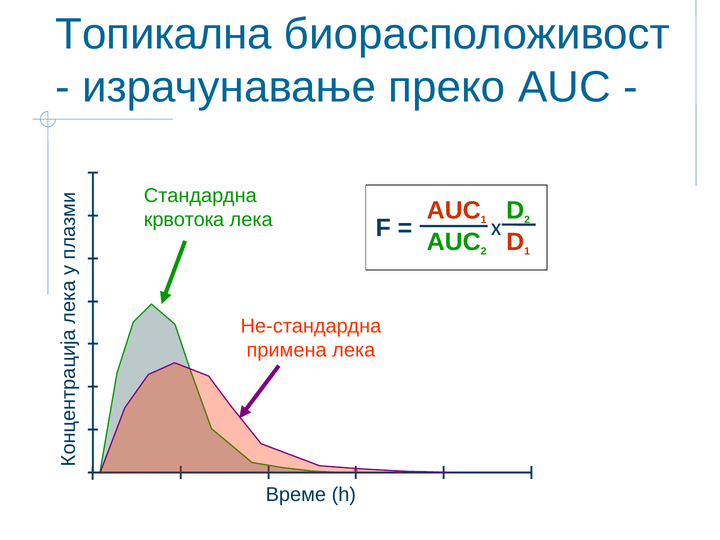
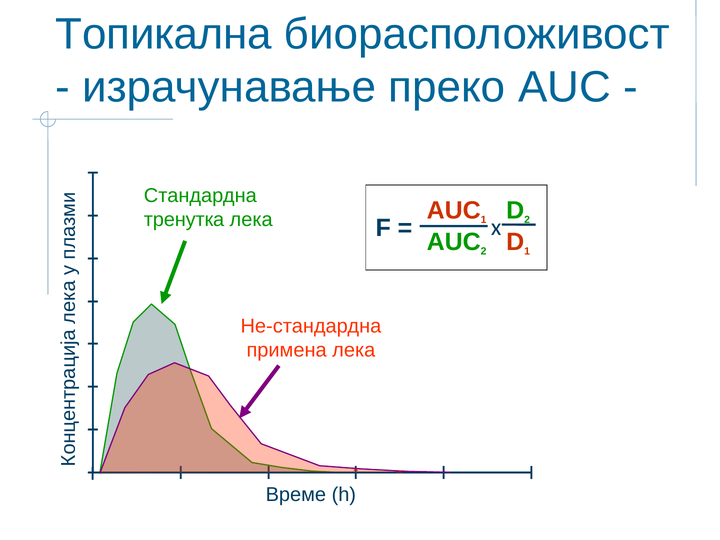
крвотока: крвотока -> тренутка (184, 220)
